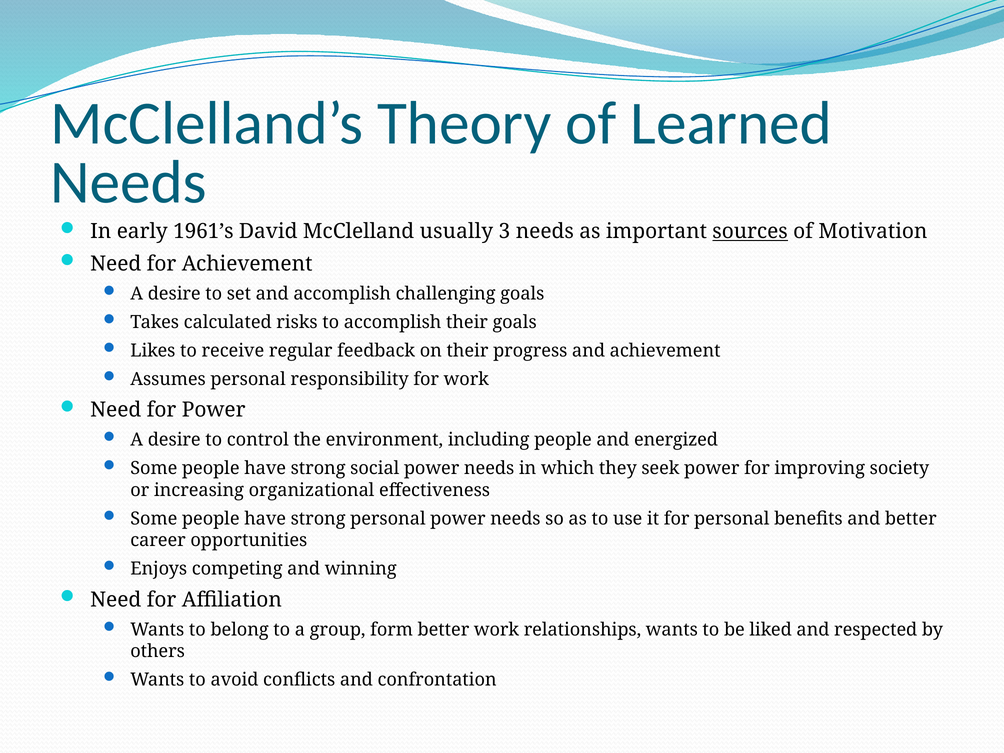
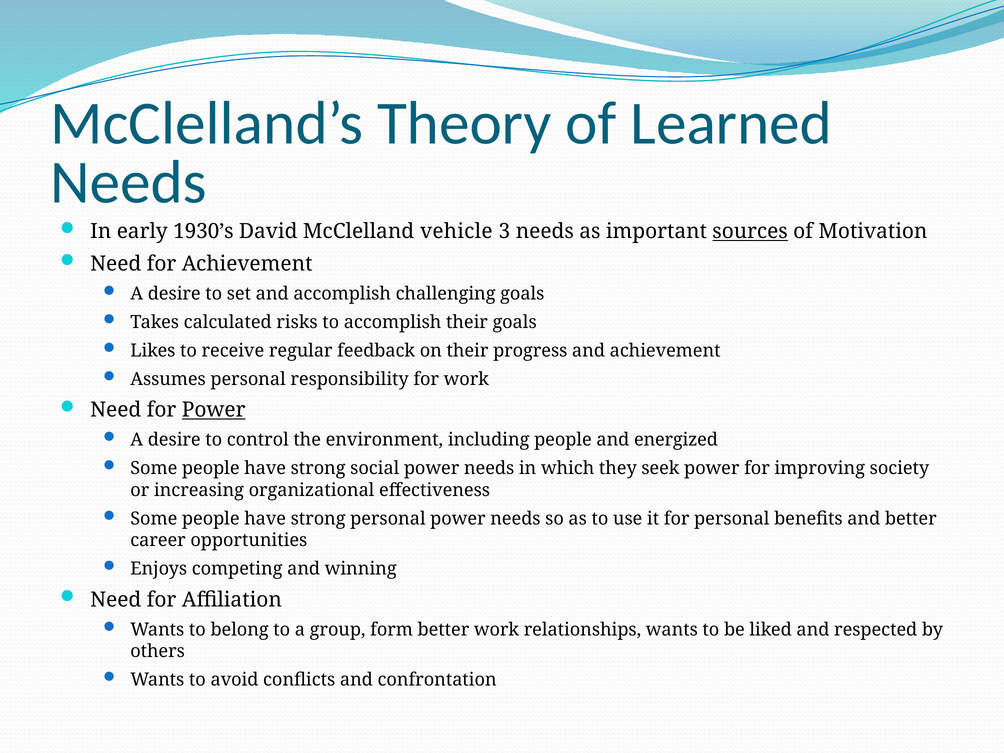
1961’s: 1961’s -> 1930’s (203, 231)
usually: usually -> vehicle (456, 231)
Power underline: none -> present (214, 410)
